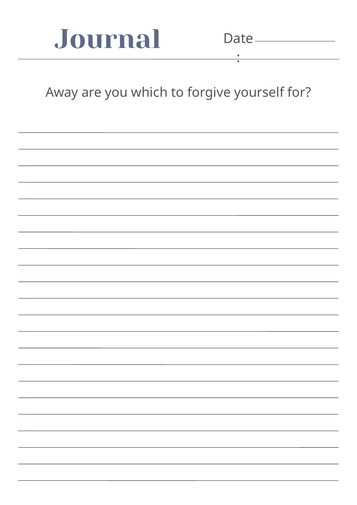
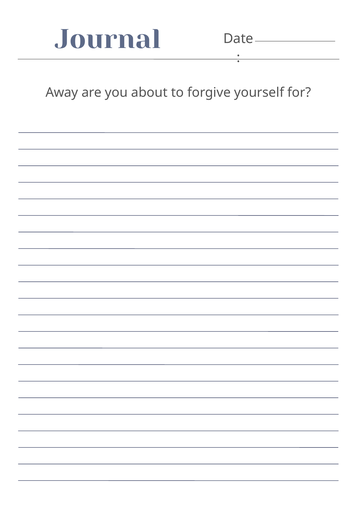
which: which -> about (149, 93)
